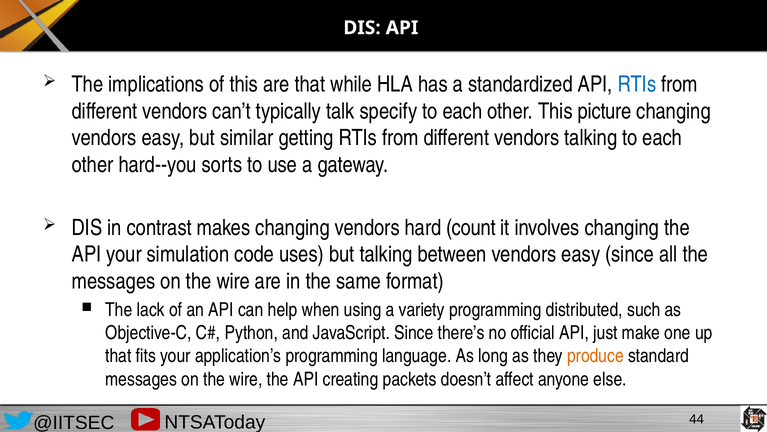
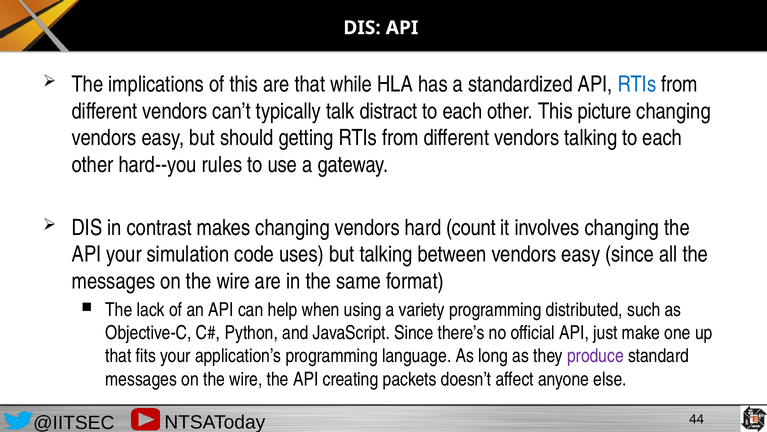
specify: specify -> distract (389, 111)
similar: similar -> should (247, 138)
sorts: sorts -> rules (222, 165)
produce colour: orange -> purple (595, 356)
